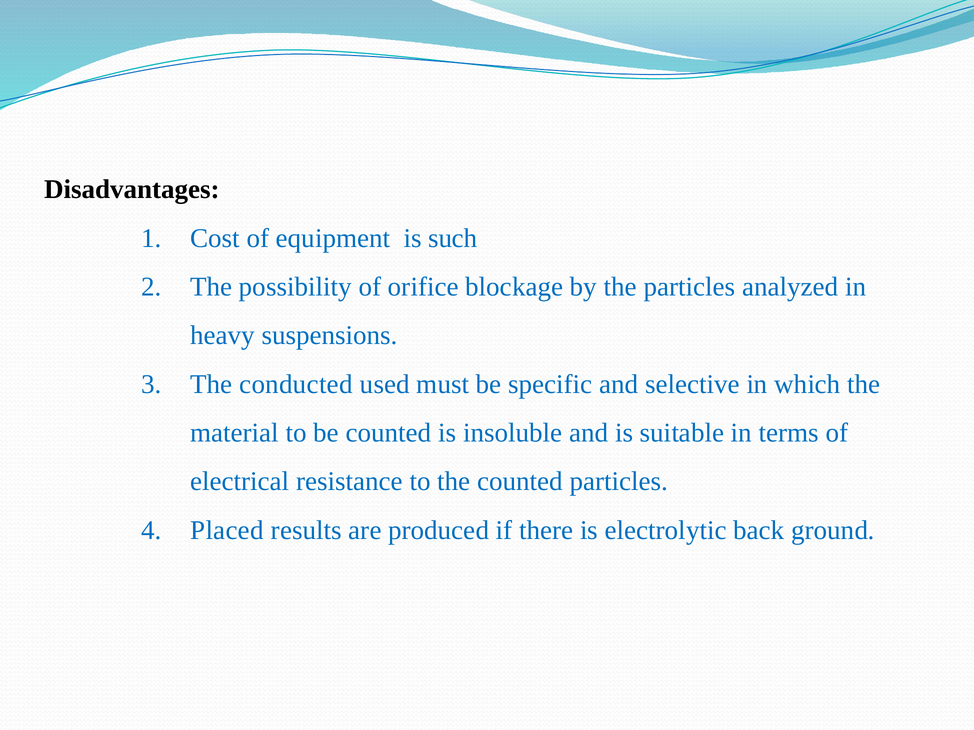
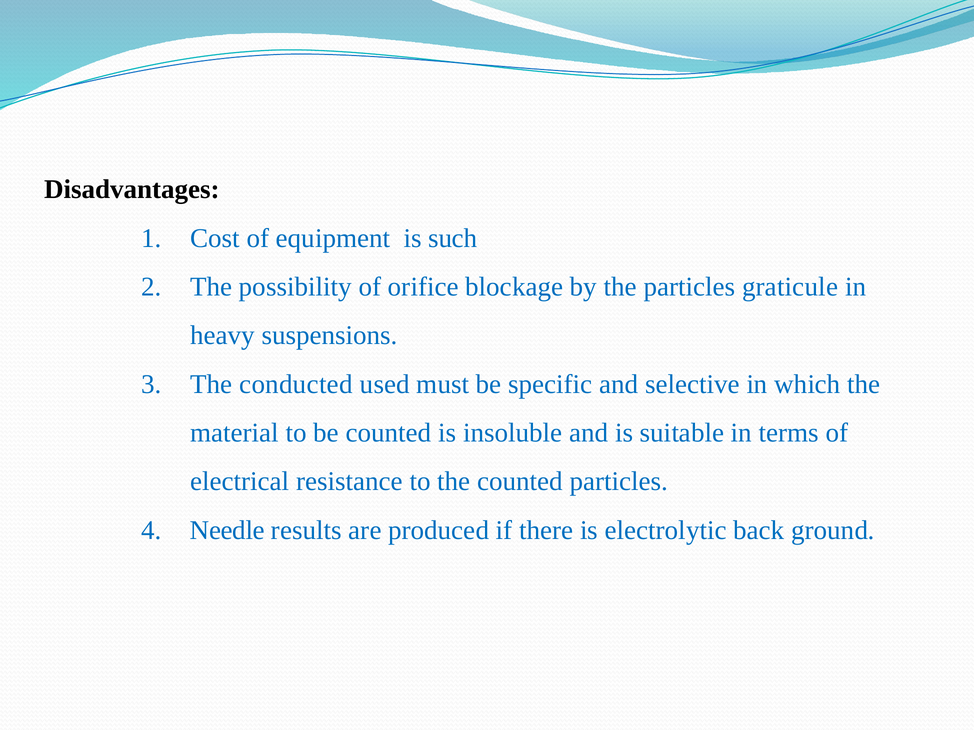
analyzed: analyzed -> graticule (790, 287)
Placed: Placed -> Needle (227, 530)
